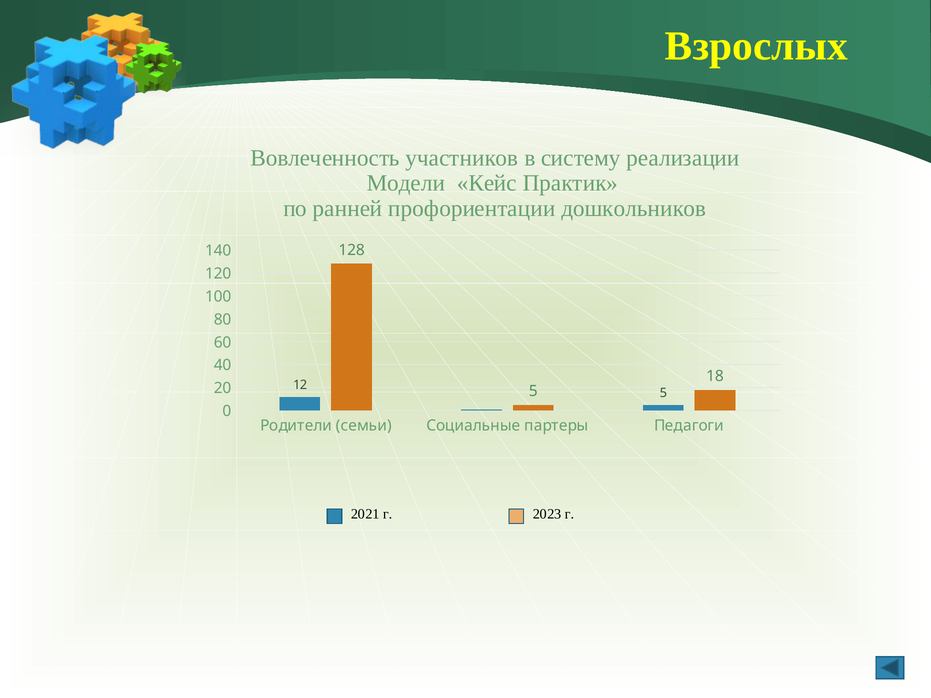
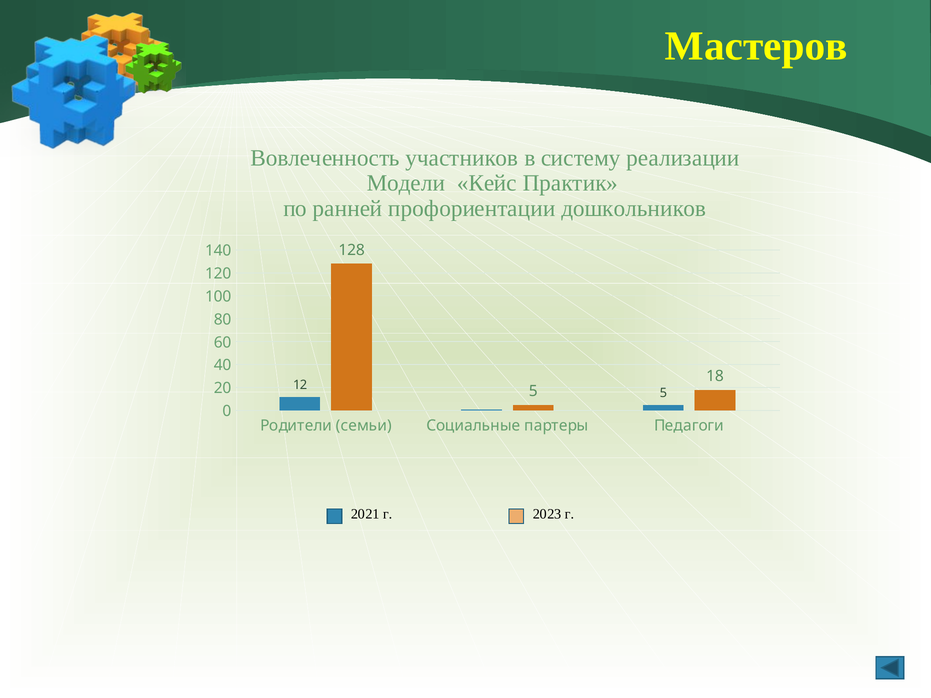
Взрослых: Взрослых -> Мастеров (756, 46)
